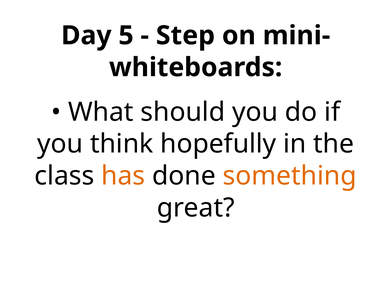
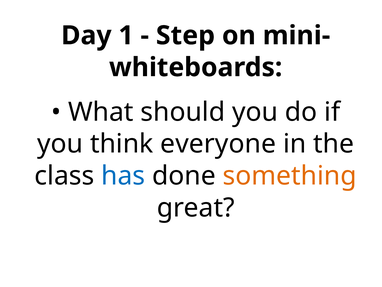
5: 5 -> 1 (126, 35)
hopefully: hopefully -> everyone (218, 144)
has colour: orange -> blue (123, 176)
